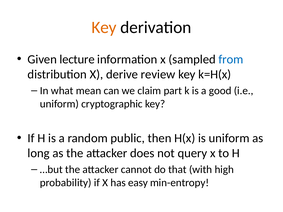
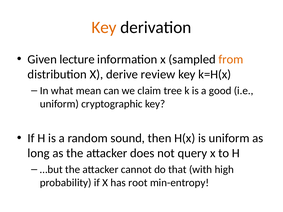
from colour: blue -> orange (231, 59)
part: part -> tree (173, 91)
public: public -> sound (128, 138)
easy: easy -> root (138, 183)
